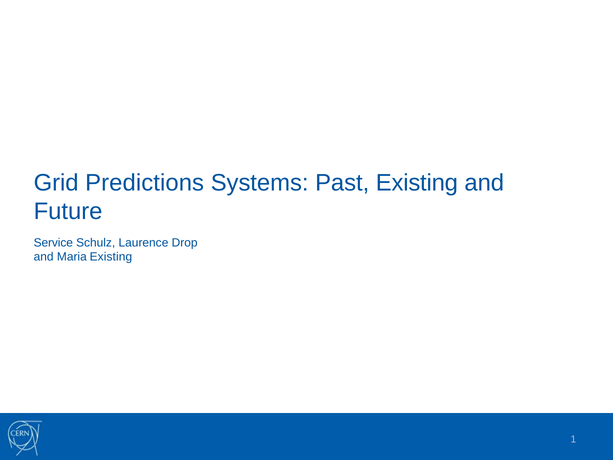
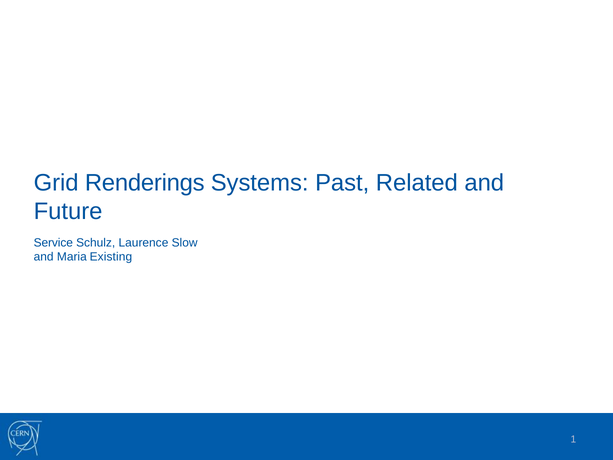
Predictions: Predictions -> Renderings (145, 183)
Past Existing: Existing -> Related (417, 183)
Drop: Drop -> Slow (185, 243)
